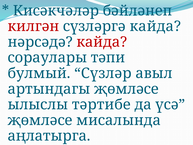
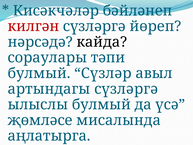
сүзләргә кайда: кайда -> йөреп (155, 26)
кайда colour: red -> black (102, 42)
артындагы җөмләсе: җөмләсе -> сүзләргә (126, 89)
ылыслы тәртибе: тәртибе -> булмый (101, 104)
